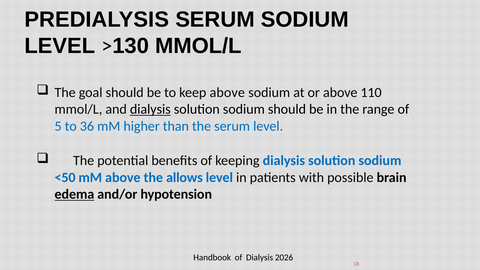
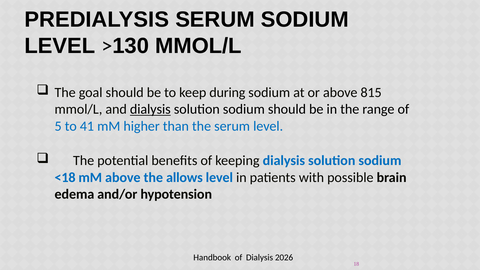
keep above: above -> during (227, 92)
110: 110 -> 815 (371, 92)
36: 36 -> 41 (87, 126)
<50: <50 -> <18 (65, 177)
edema underline: present -> none (74, 194)
